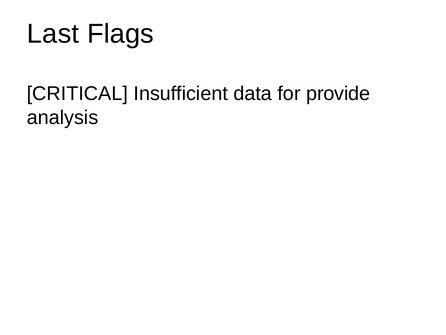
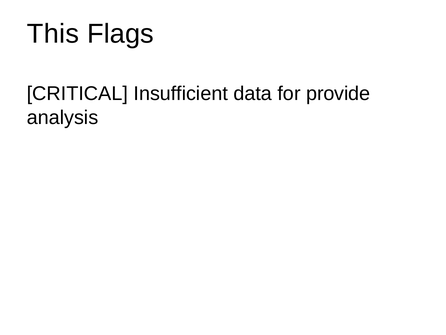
Last: Last -> This (53, 34)
